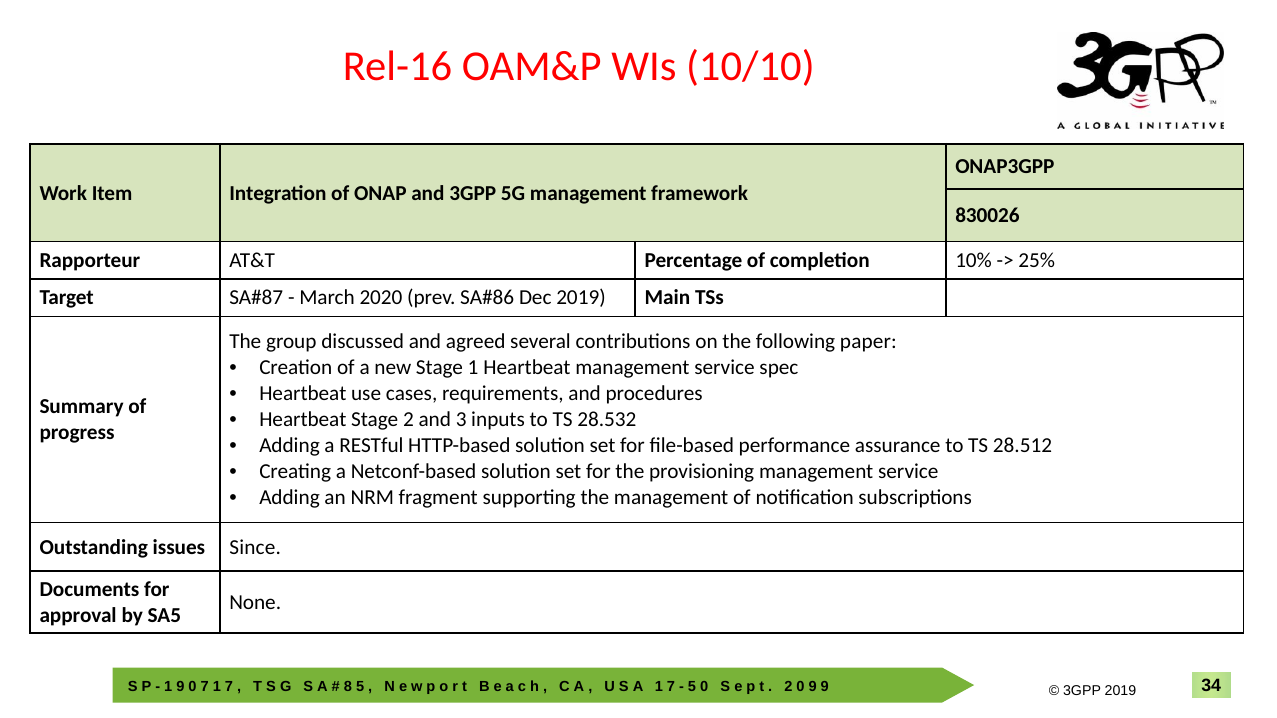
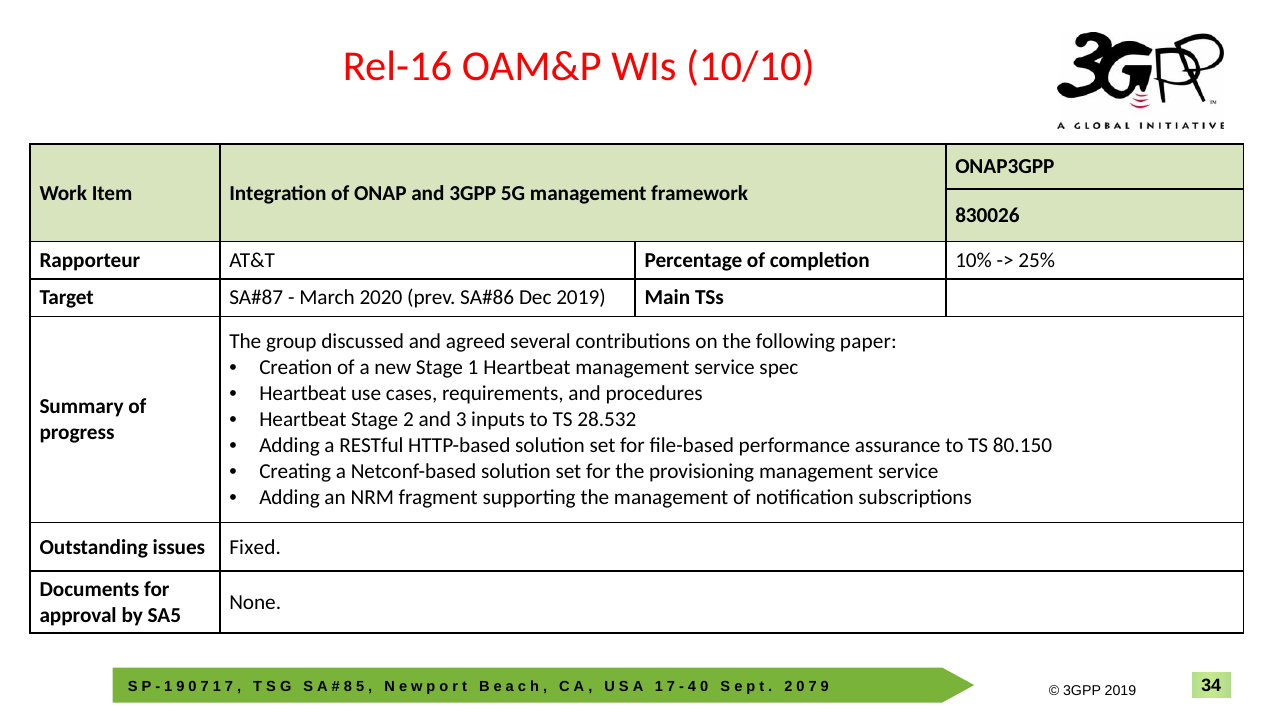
28.512: 28.512 -> 80.150 (1022, 446)
Since: Since -> Fixed (255, 547)
5: 5 -> 4 (692, 687)
9: 9 -> 7 (813, 687)
